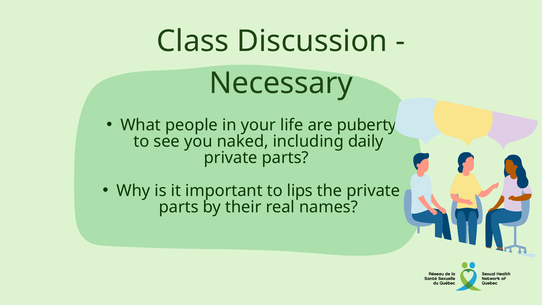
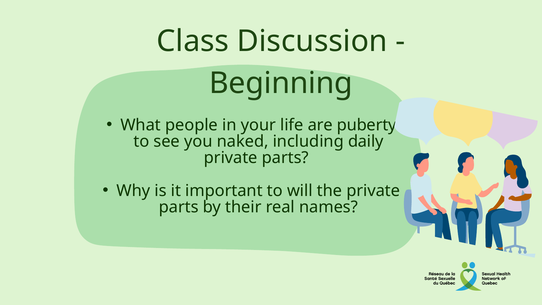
Necessary: Necessary -> Beginning (281, 83)
lips: lips -> will (300, 191)
